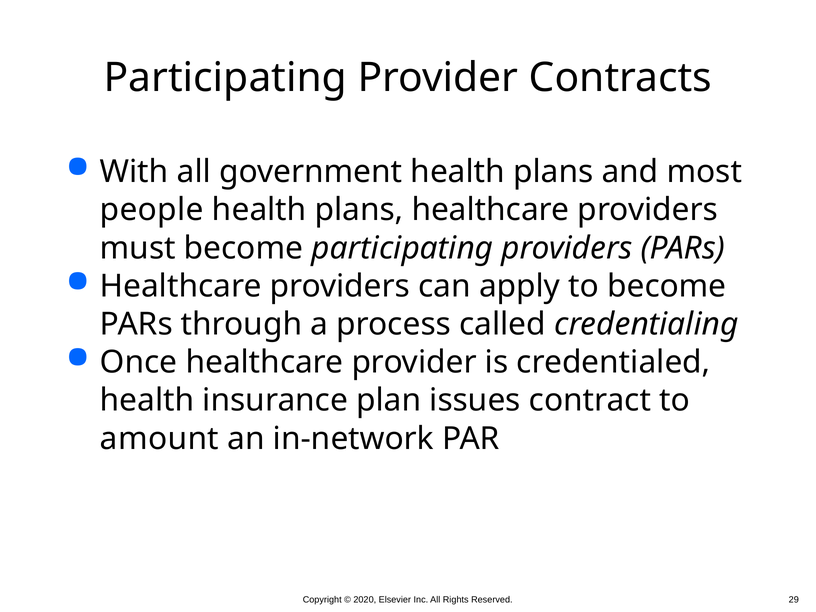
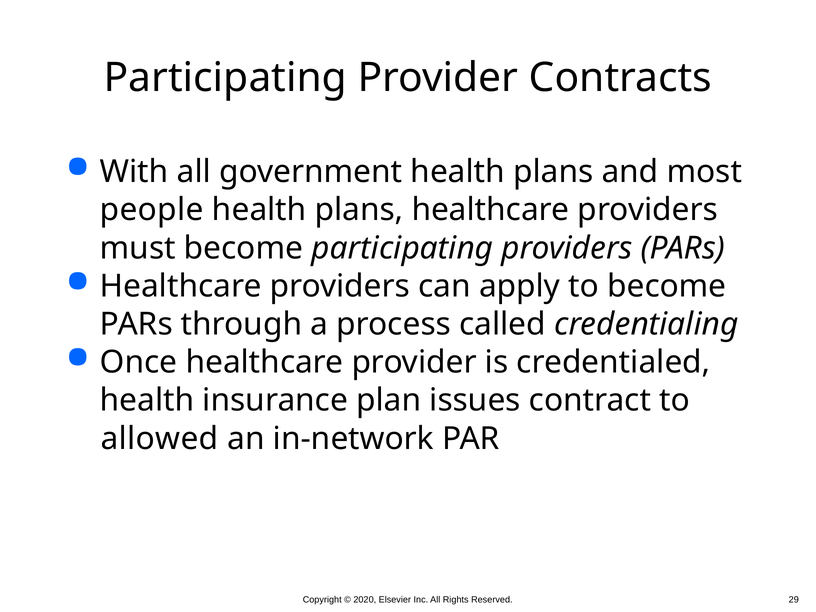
amount: amount -> allowed (159, 439)
